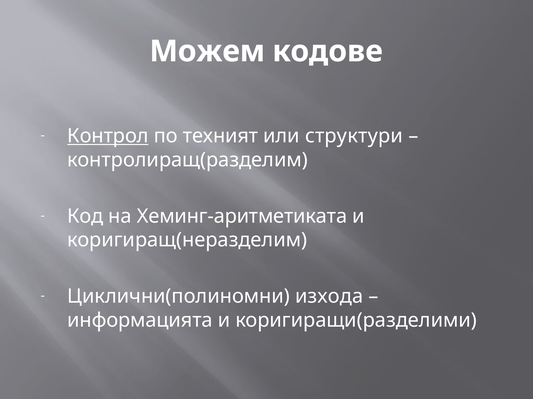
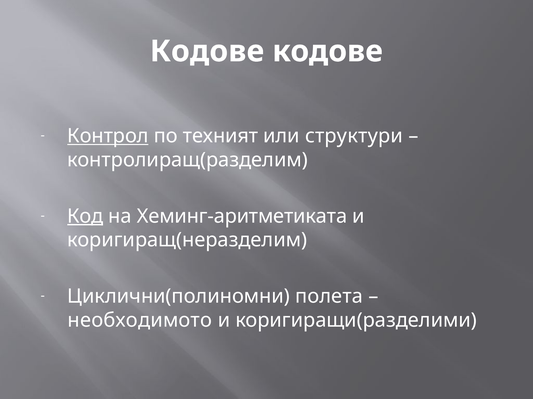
Можем: Можем -> Кодове (207, 51)
Код underline: none -> present (85, 217)
изхода: изхода -> полета (329, 297)
информацията: информацията -> необходимото (140, 321)
